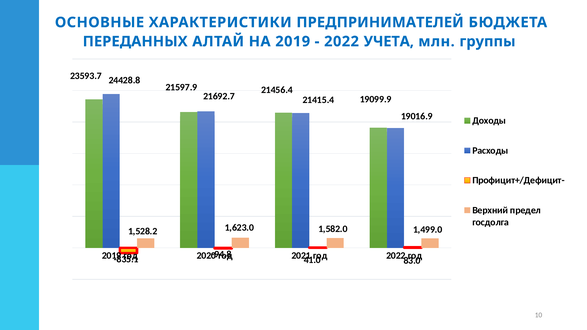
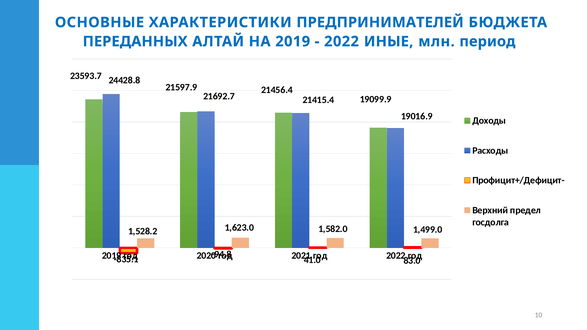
УЧЕТА: УЧЕТА -> ИНЫЕ (389, 42)
группы: группы -> период (487, 42)
